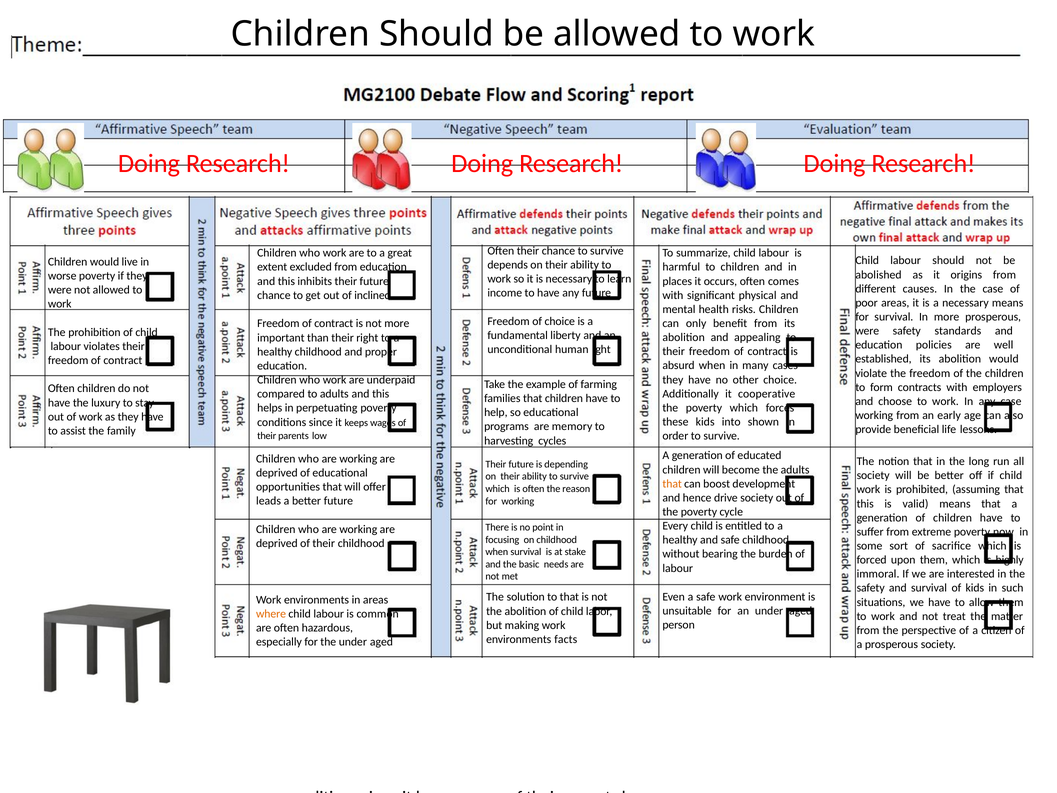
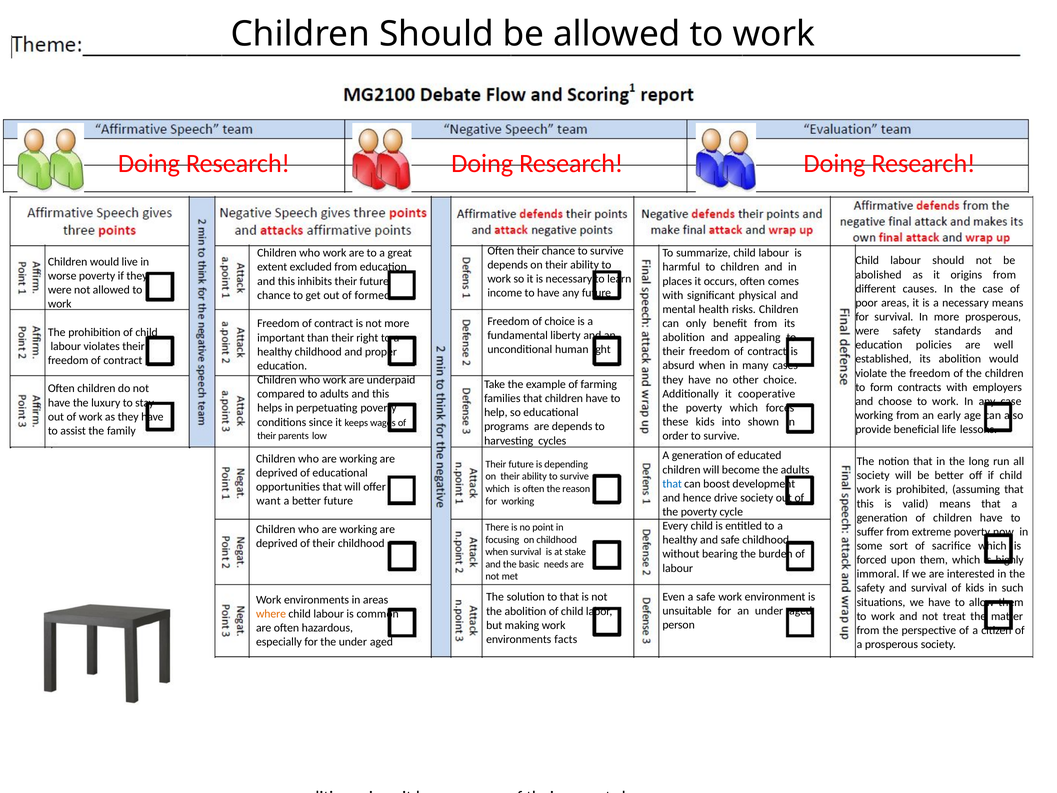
inclined: inclined -> formed (372, 295)
are memory: memory -> depends (572, 426)
that colour: orange -> blue (672, 484)
leads: leads -> want (268, 501)
